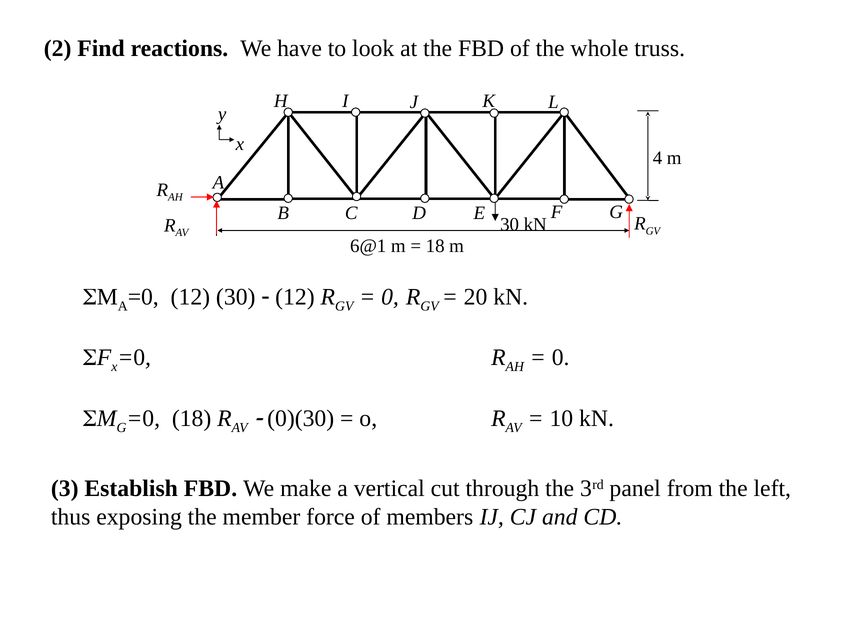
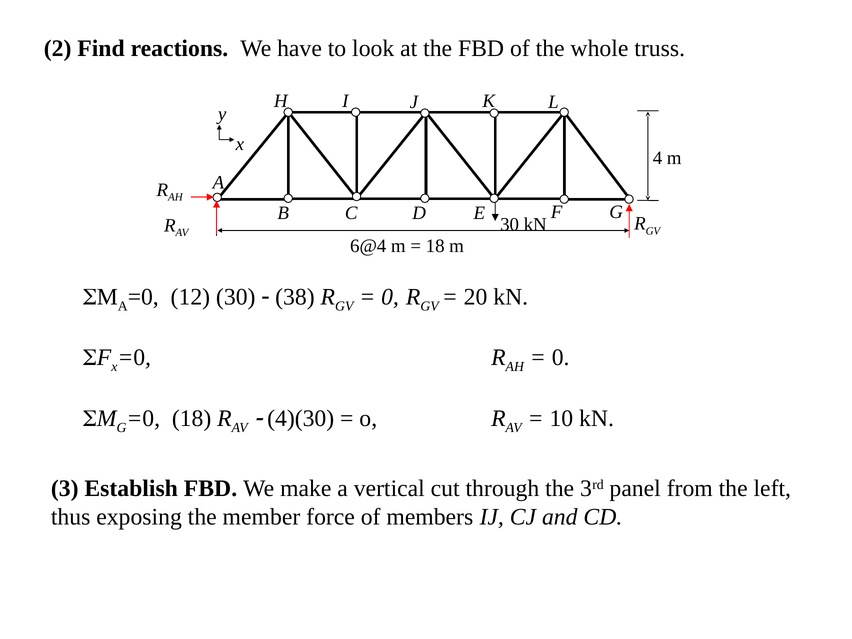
6@1: 6@1 -> 6@4 (368, 246)
12: 12 -> 38 (295, 297)
0)(30: 0)(30 -> 4)(30 (301, 418)
